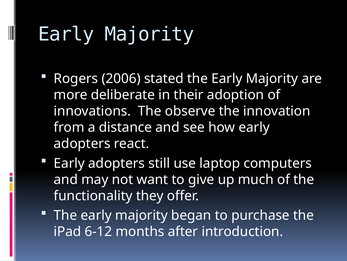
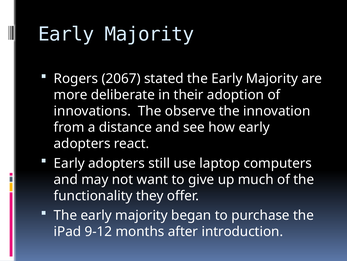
2006: 2006 -> 2067 (121, 78)
6-12: 6-12 -> 9-12 (98, 231)
